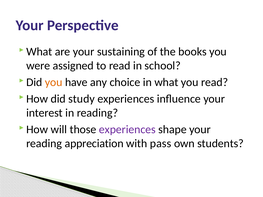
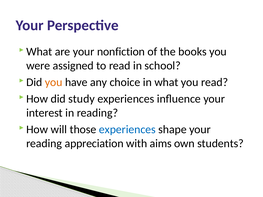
sustaining: sustaining -> nonfiction (121, 52)
experiences colour: purple -> blue (127, 130)
pass: pass -> aims (161, 144)
